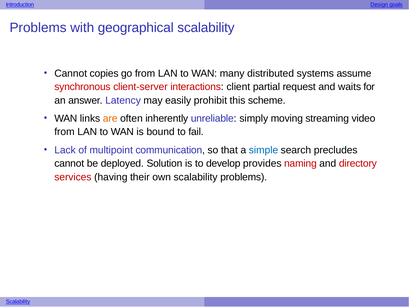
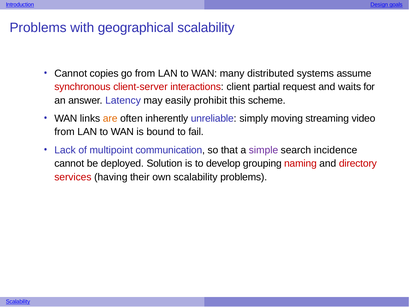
simple colour: blue -> purple (263, 150)
precludes: precludes -> incidence (336, 150)
provides: provides -> grouping (262, 164)
